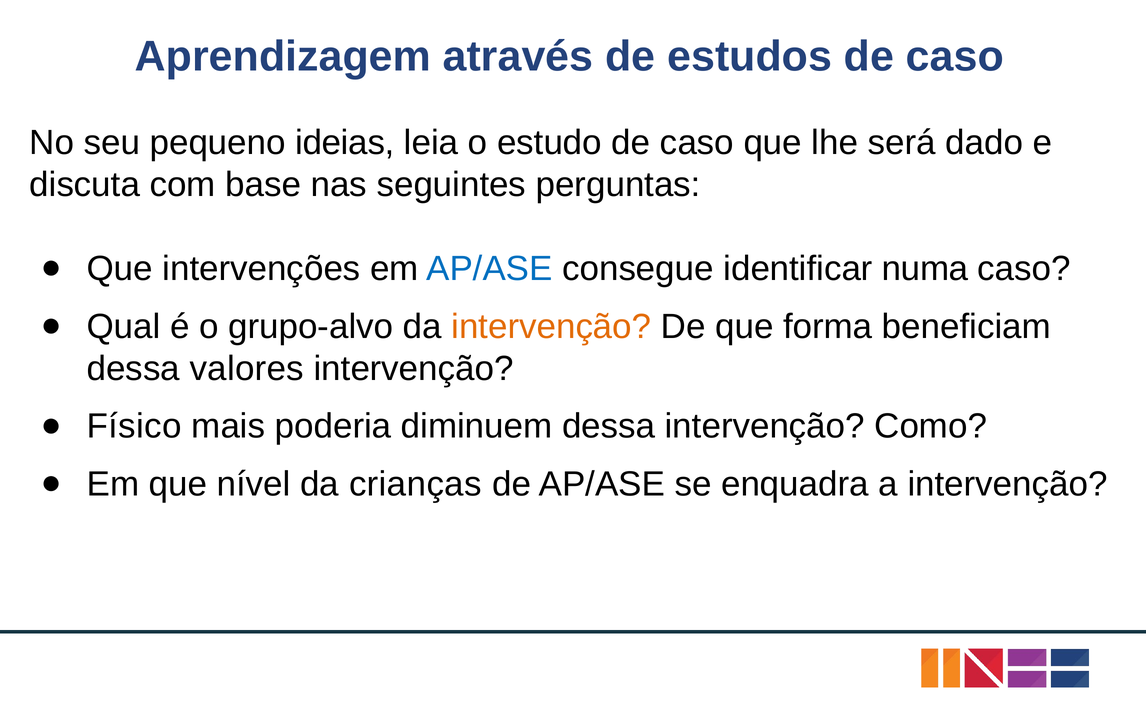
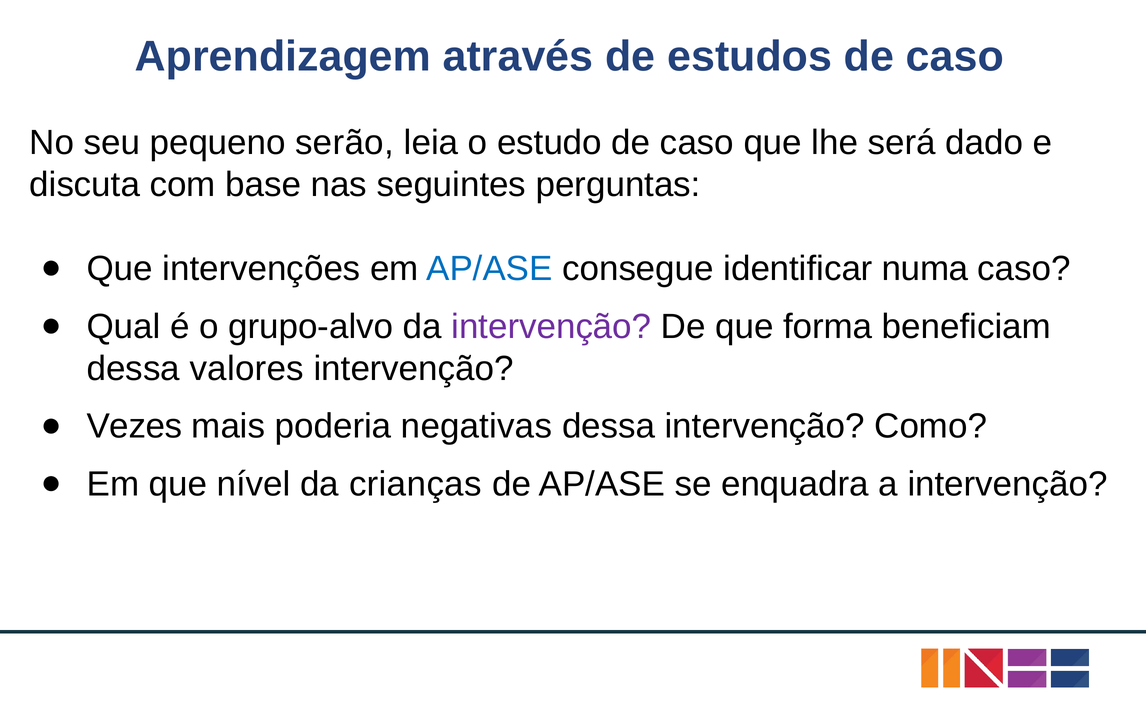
ideias: ideias -> serão (345, 143)
intervenção colour: orange -> purple (551, 327)
Físico: Físico -> Vezes (134, 427)
diminuem: diminuem -> negativas (477, 427)
